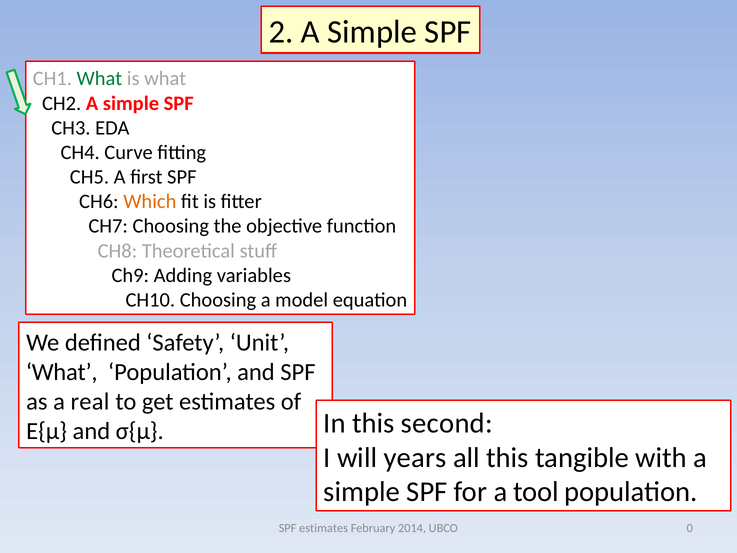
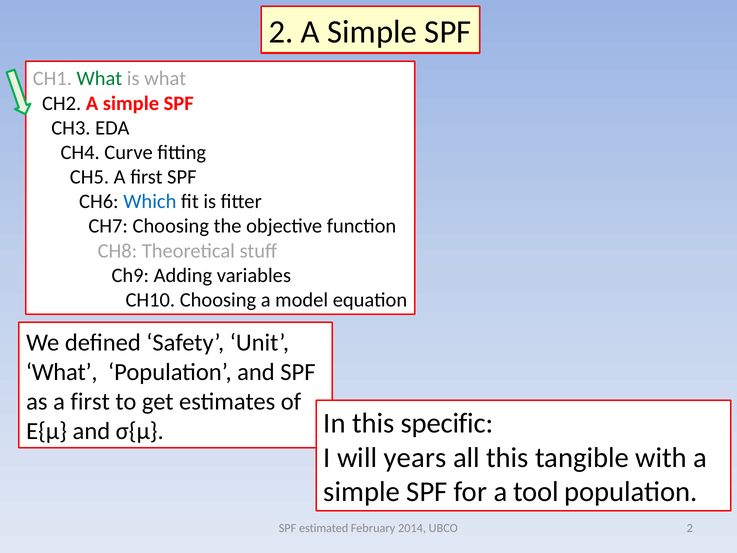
Which colour: orange -> blue (150, 202)
as a real: real -> first (90, 401)
second: second -> specific (447, 423)
SPF estimates: estimates -> estimated (324, 528)
UBCO 0: 0 -> 2 (690, 528)
